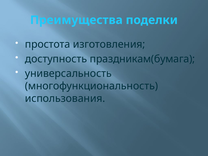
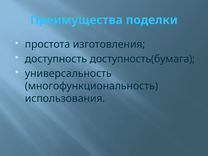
праздникам(бумага: праздникам(бумага -> доступность(бумага (142, 59)
